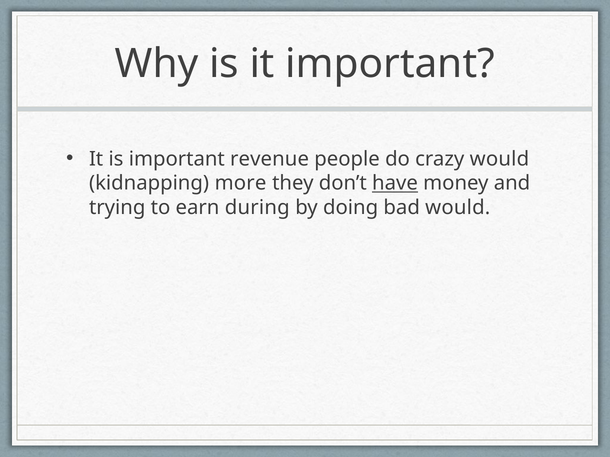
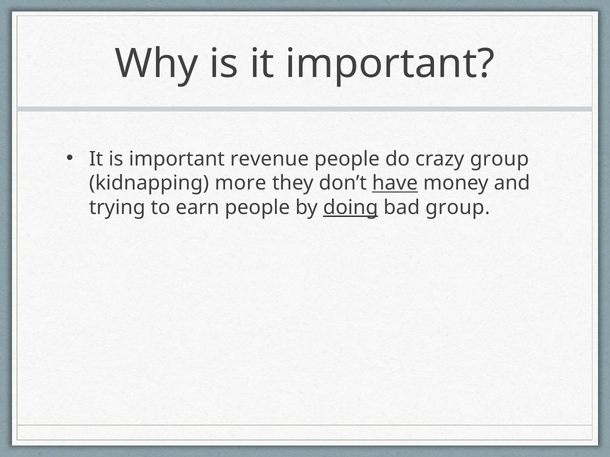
crazy would: would -> group (499, 159)
earn during: during -> people (257, 208)
doing underline: none -> present (351, 208)
bad would: would -> group (458, 208)
